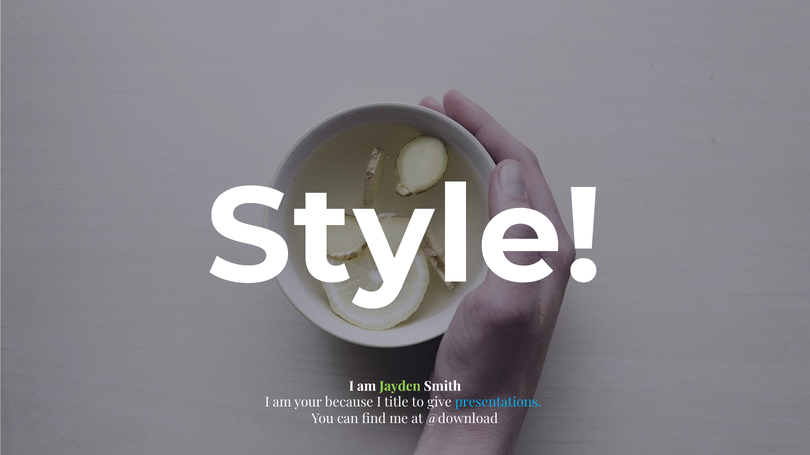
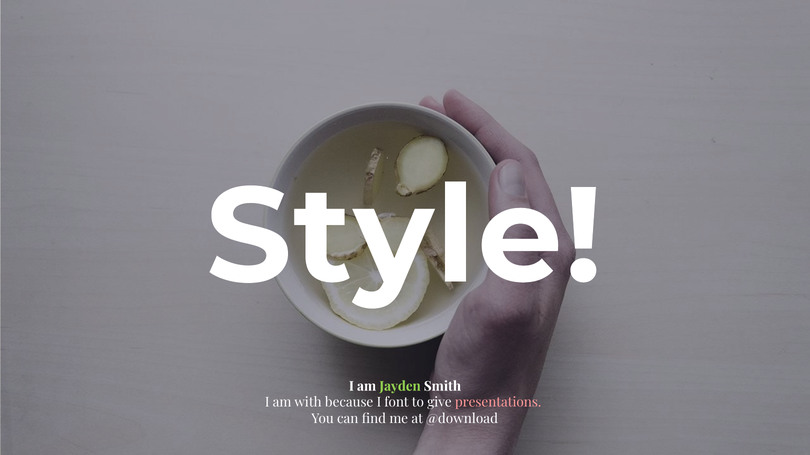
your: your -> with (308, 403)
title: title -> font (396, 403)
presentations colour: light blue -> pink (498, 403)
